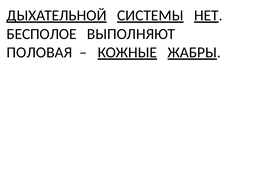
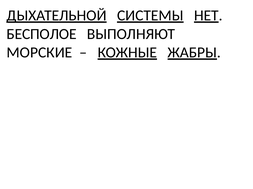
ПОЛОВАЯ: ПОЛОВАЯ -> МОРСКИЕ (39, 53)
